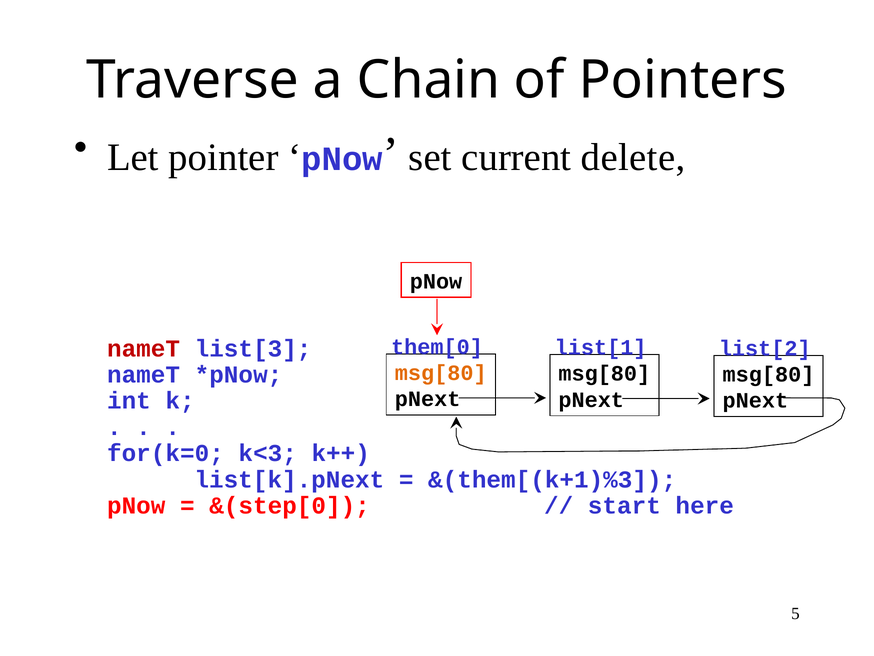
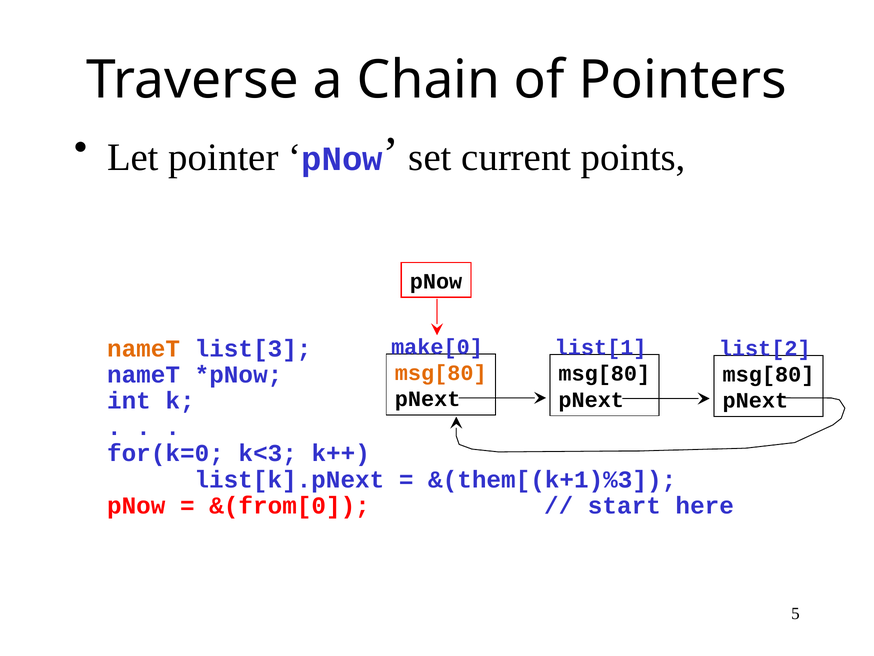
delete: delete -> points (633, 157)
them[0: them[0 -> make[0 (437, 347)
nameT colour: red -> orange (144, 348)
&(step[0: &(step[0 -> &(from[0 (290, 506)
